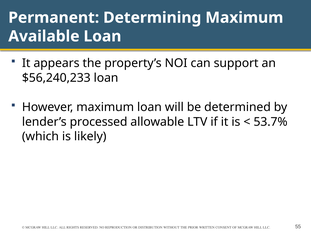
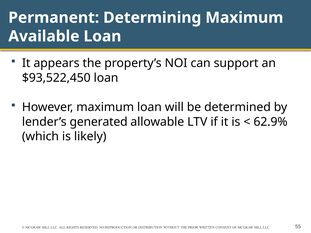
$56,240,233: $56,240,233 -> $93,522,450 (56, 78)
processed: processed -> generated (99, 122)
53.7%: 53.7% -> 62.9% (271, 122)
